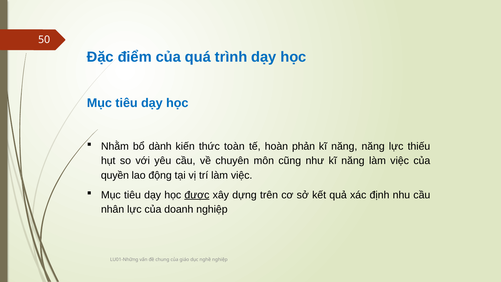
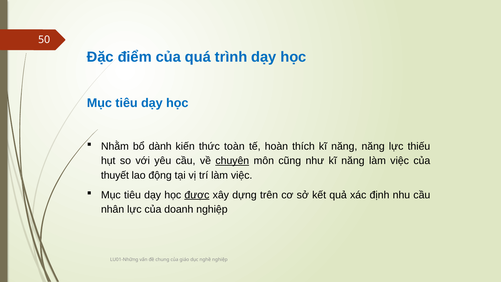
phản: phản -> thích (303, 146)
chuyên underline: none -> present (232, 161)
quyền: quyền -> thuyết (115, 175)
